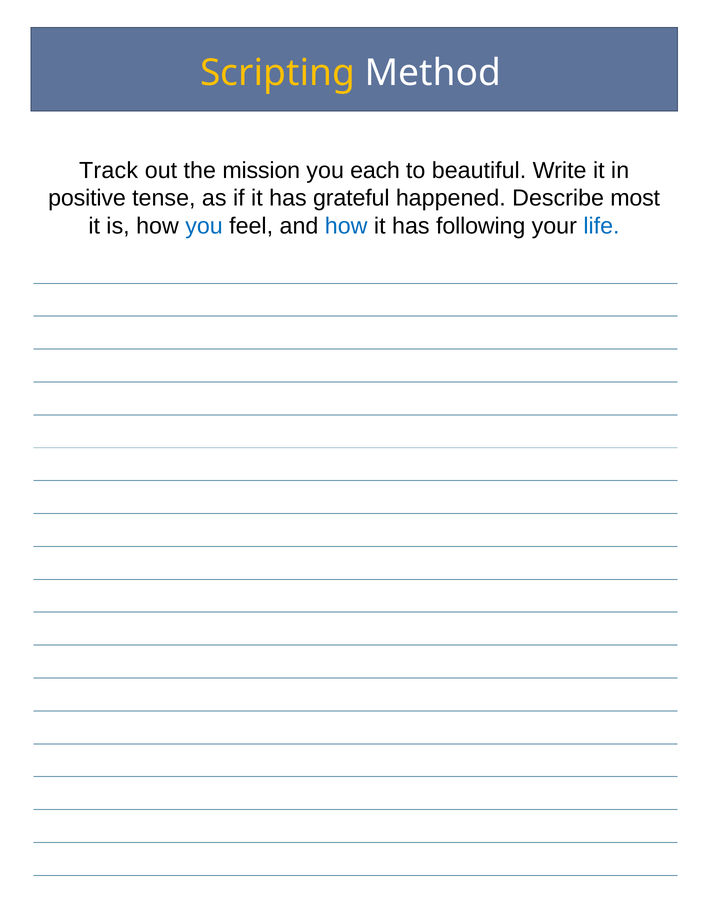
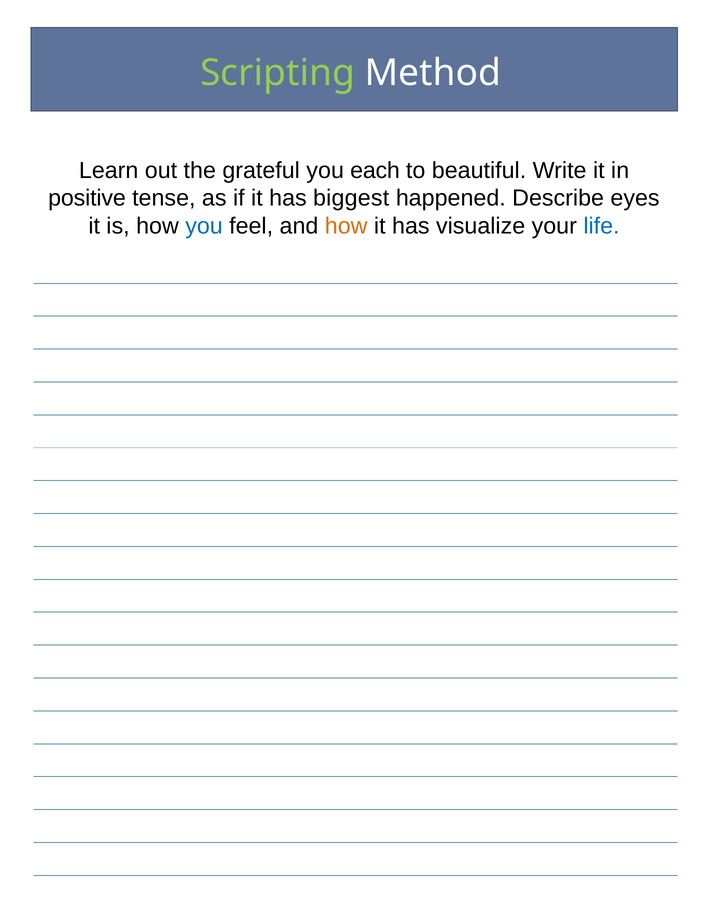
Scripting colour: yellow -> light green (278, 73)
Track: Track -> Learn (109, 170)
mission: mission -> grateful (261, 170)
grateful: grateful -> biggest (351, 198)
most: most -> eyes (635, 198)
how colour: blue -> orange (346, 226)
following: following -> visualize (481, 226)
